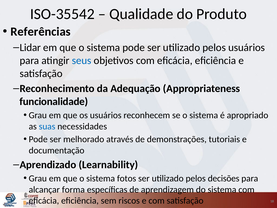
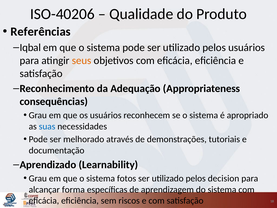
ISO-35542: ISO-35542 -> ISO-40206 (62, 14)
Lidar: Lidar -> Iqbal (30, 48)
seus colour: blue -> orange (82, 60)
funcionalidade: funcionalidade -> consequências (54, 101)
decisões: decisões -> decision (224, 178)
